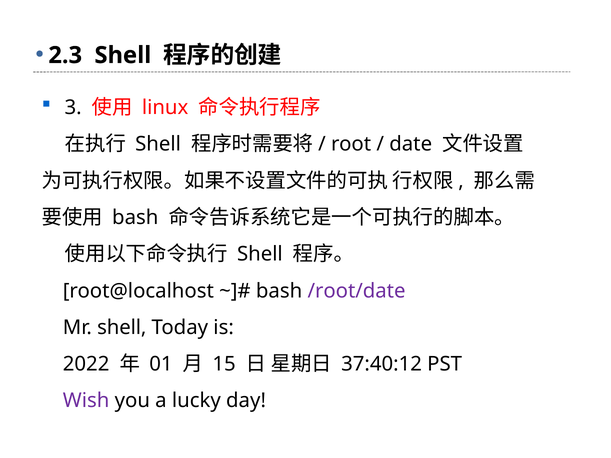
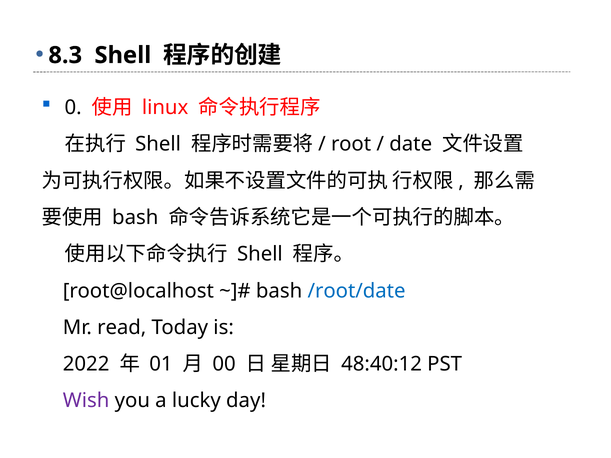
2.3: 2.3 -> 8.3 (65, 55)
3: 3 -> 0 (73, 108)
/root/date colour: purple -> blue (357, 291)
Mr shell: shell -> read (122, 328)
15: 15 -> 00 (224, 364)
37:40:12: 37:40:12 -> 48:40:12 (382, 364)
